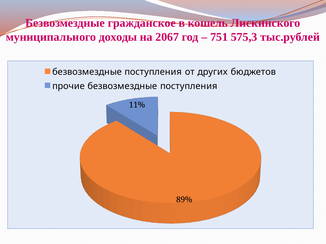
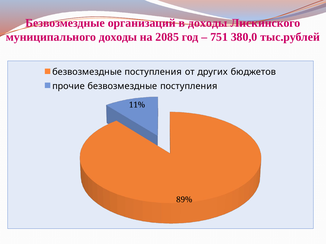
гражданское: гражданское -> организаций (142, 23)
в кошель: кошель -> доходы (208, 23)
2067: 2067 -> 2085 (167, 37)
575,3: 575,3 -> 380,0 (244, 37)
